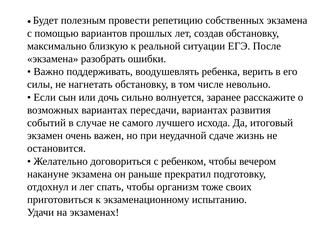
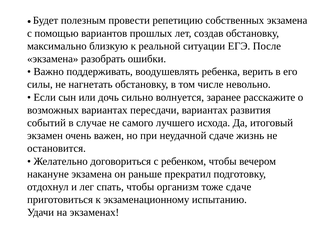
тоже своих: своих -> сдаче (239, 187)
